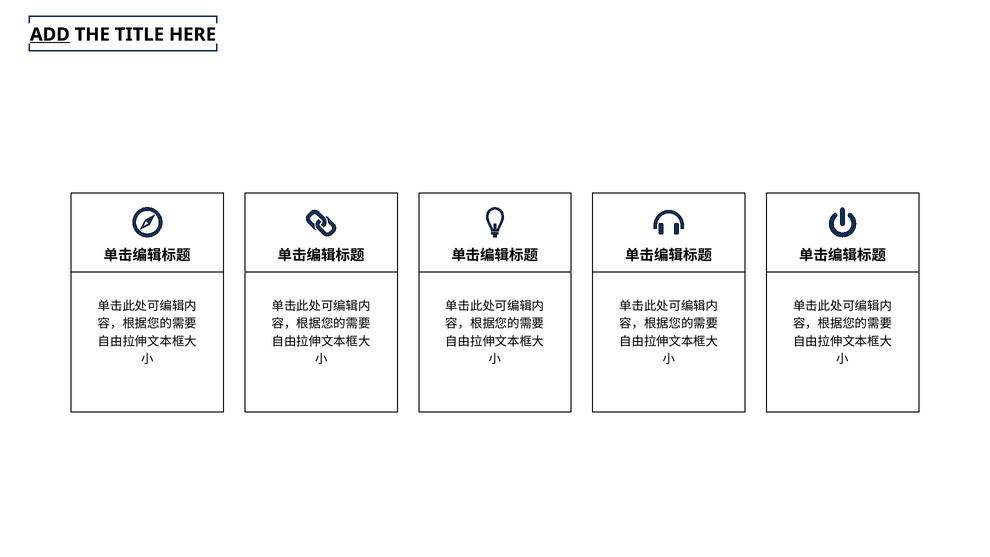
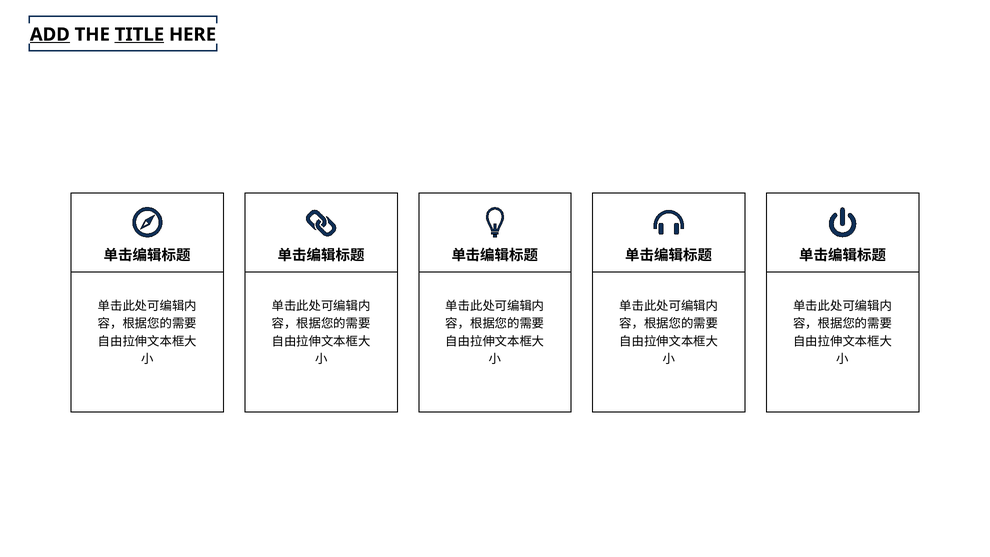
TITLE underline: none -> present (139, 35)
